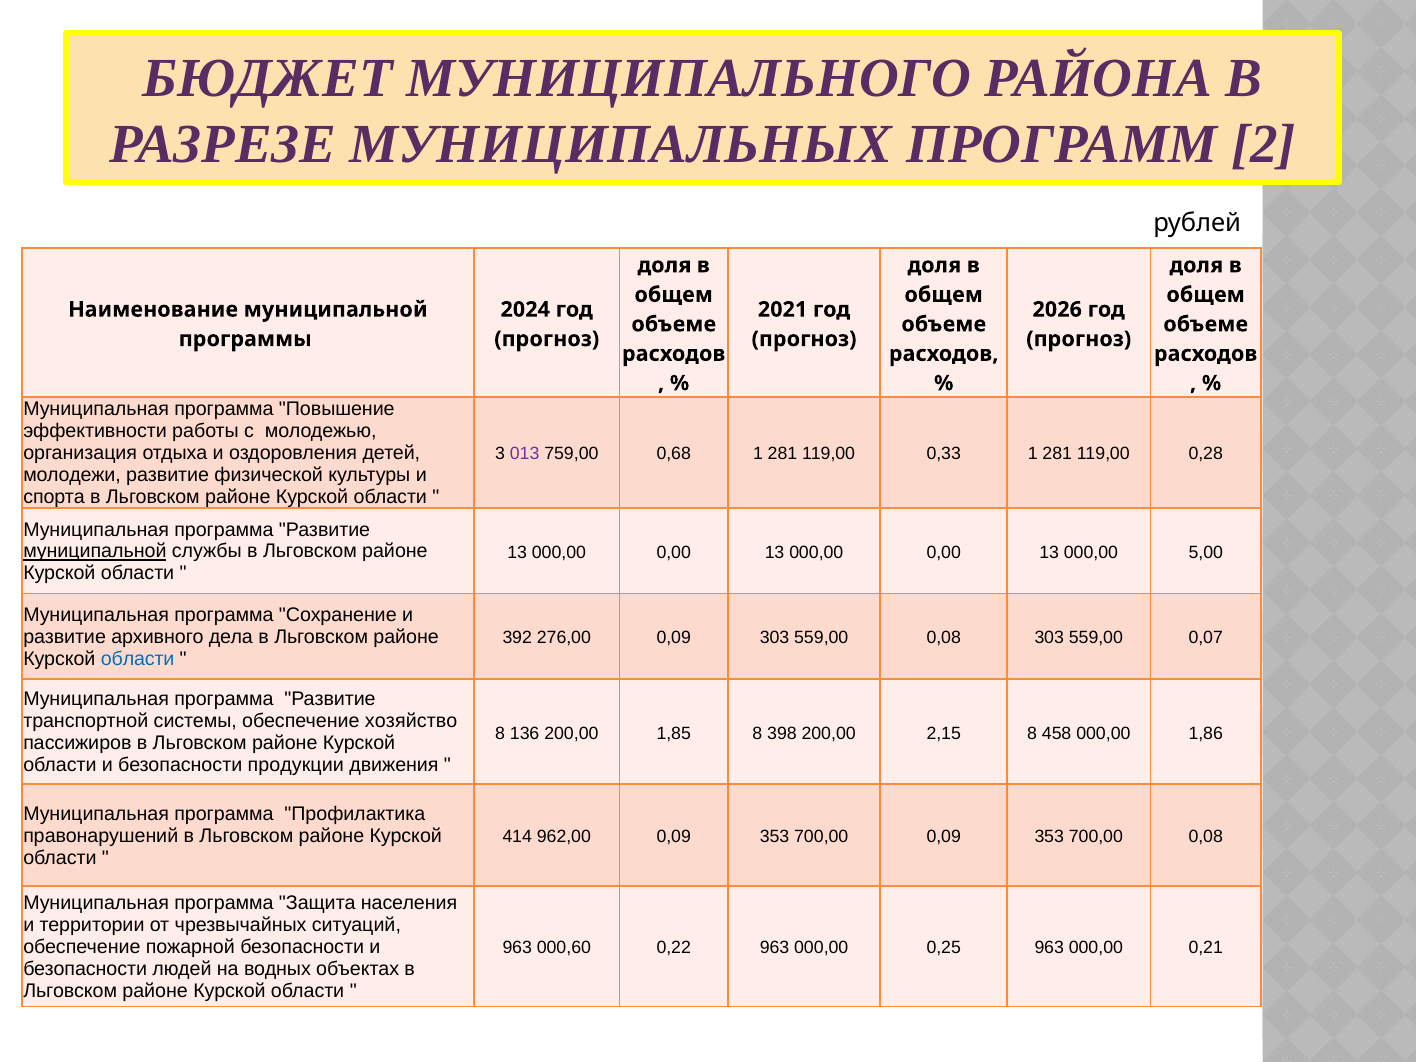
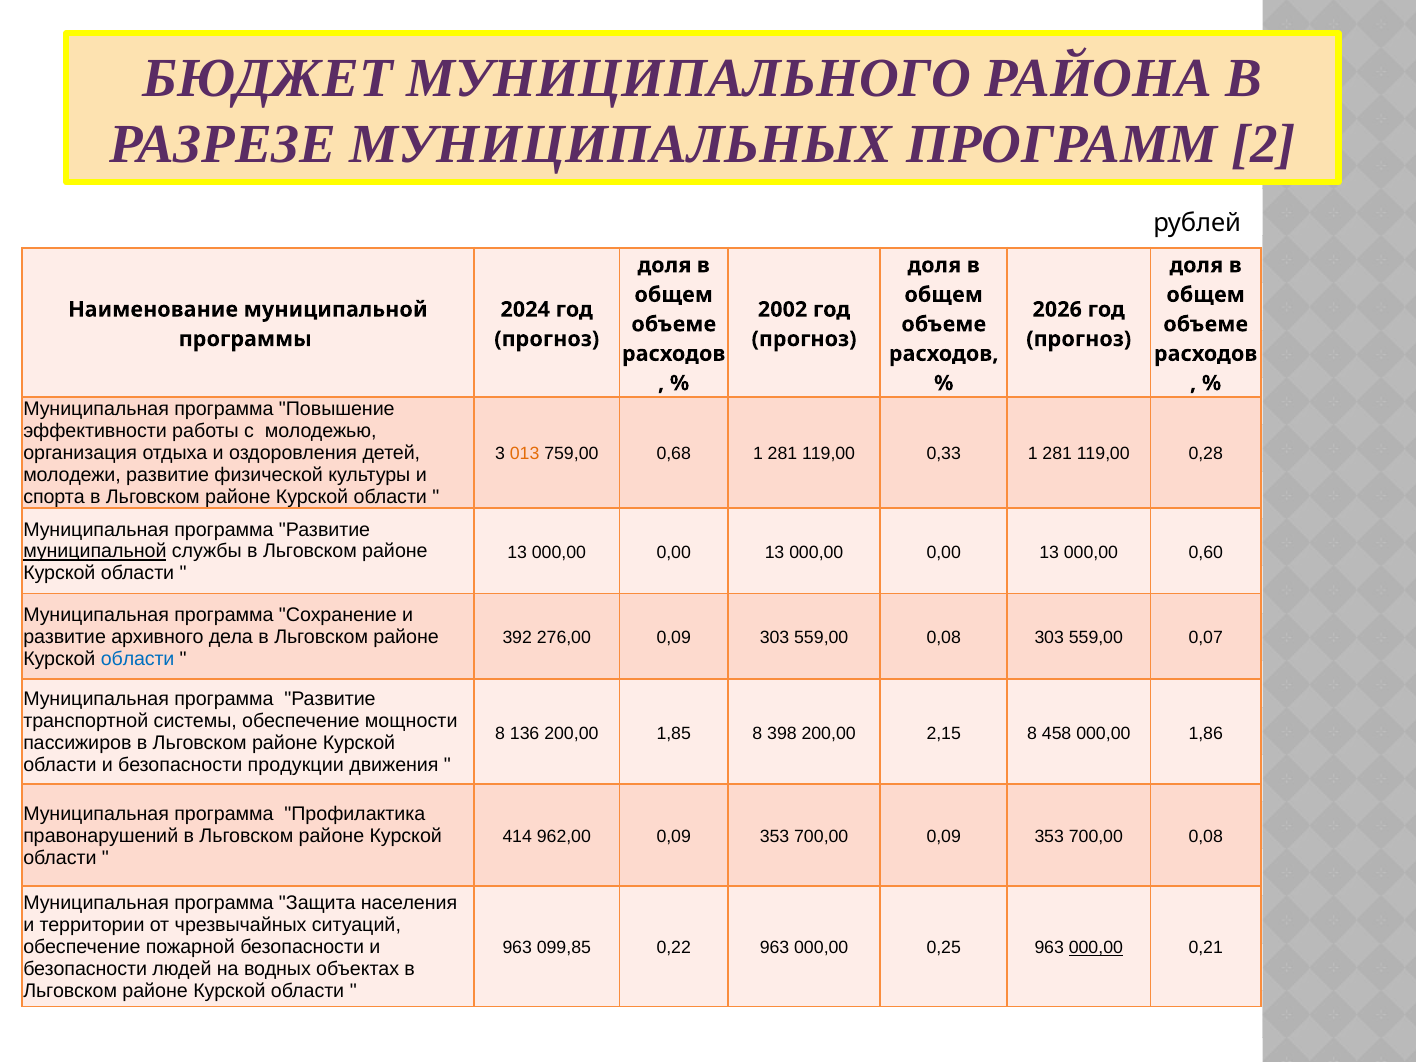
2021: 2021 -> 2002 (783, 310)
013 colour: purple -> orange (525, 454)
5,00: 5,00 -> 0,60 (1206, 552)
хозяйство: хозяйство -> мощности (411, 721)
000,60: 000,60 -> 099,85 (564, 948)
000,00 underline: none -> present (1096, 948)
